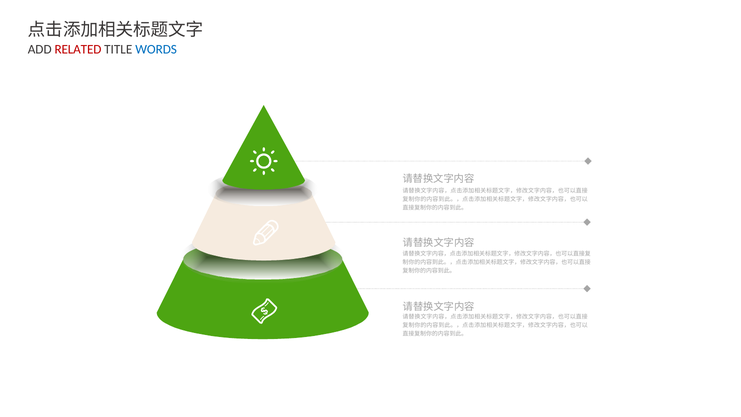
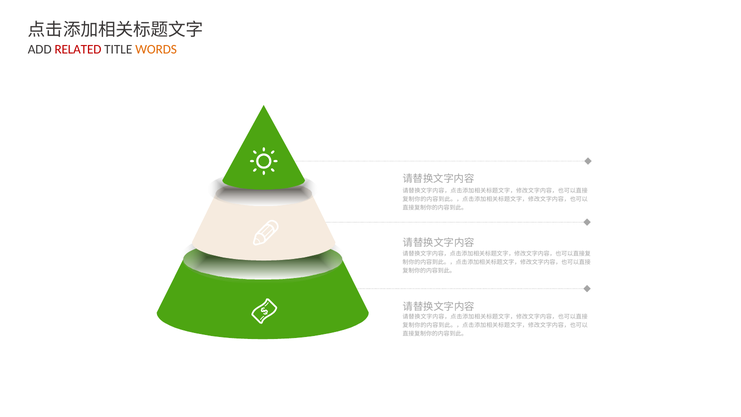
WORDS colour: blue -> orange (156, 49)
